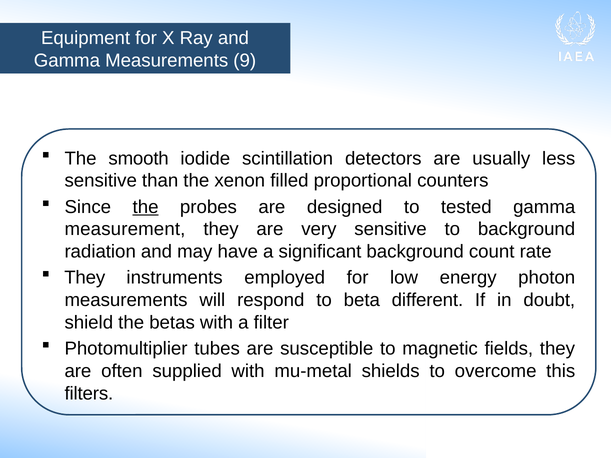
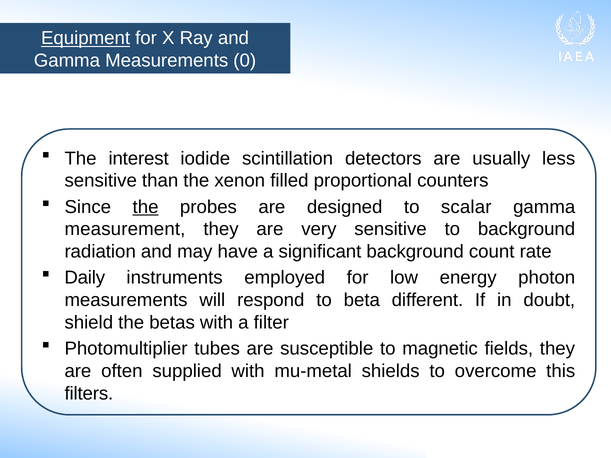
Equipment underline: none -> present (86, 38)
9: 9 -> 0 (245, 61)
smooth: smooth -> interest (139, 159)
tested: tested -> scalar (466, 207)
They: They -> Daily (85, 278)
